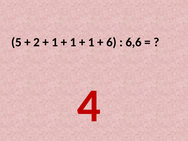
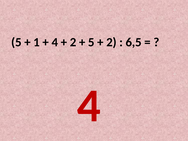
2: 2 -> 1 (37, 42)
1: 1 -> 4 (55, 42)
1: 1 -> 2 (73, 42)
1: 1 -> 5 (91, 42)
6: 6 -> 2 (111, 42)
6,6: 6,6 -> 6,5 (134, 42)
